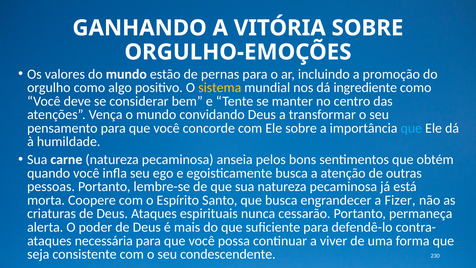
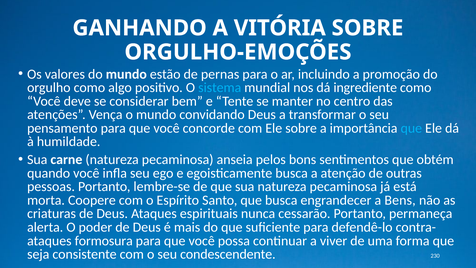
sistema colour: yellow -> light blue (220, 88)
Fizer: Fizer -> Bens (400, 200)
necessária: necessária -> formosura (104, 241)
